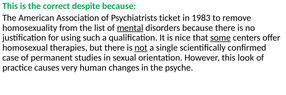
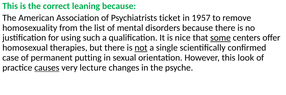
despite: despite -> leaning (86, 6)
1983: 1983 -> 1957 (201, 18)
mental underline: present -> none (130, 28)
studies: studies -> putting (88, 58)
causes underline: none -> present (47, 68)
human: human -> lecture (93, 68)
